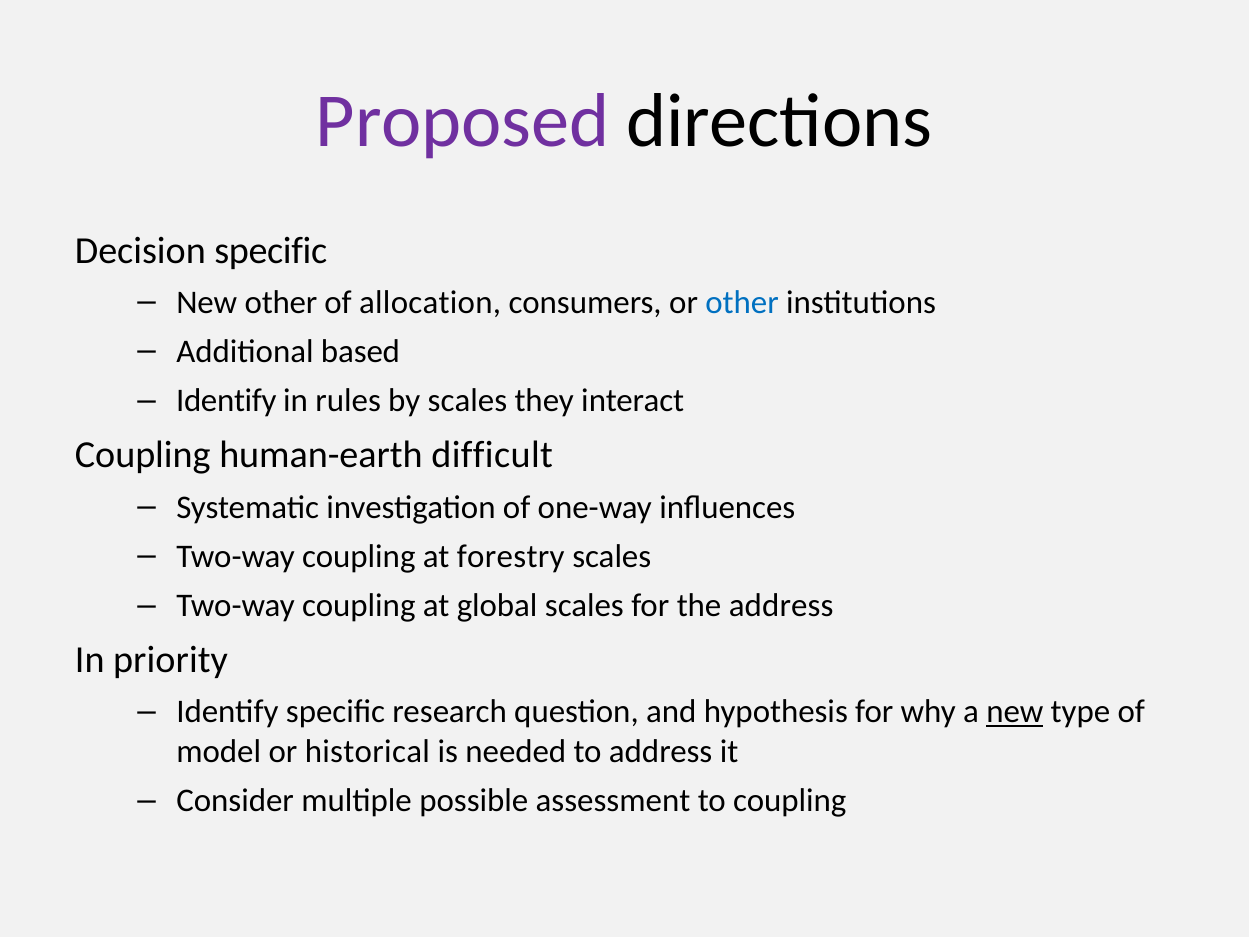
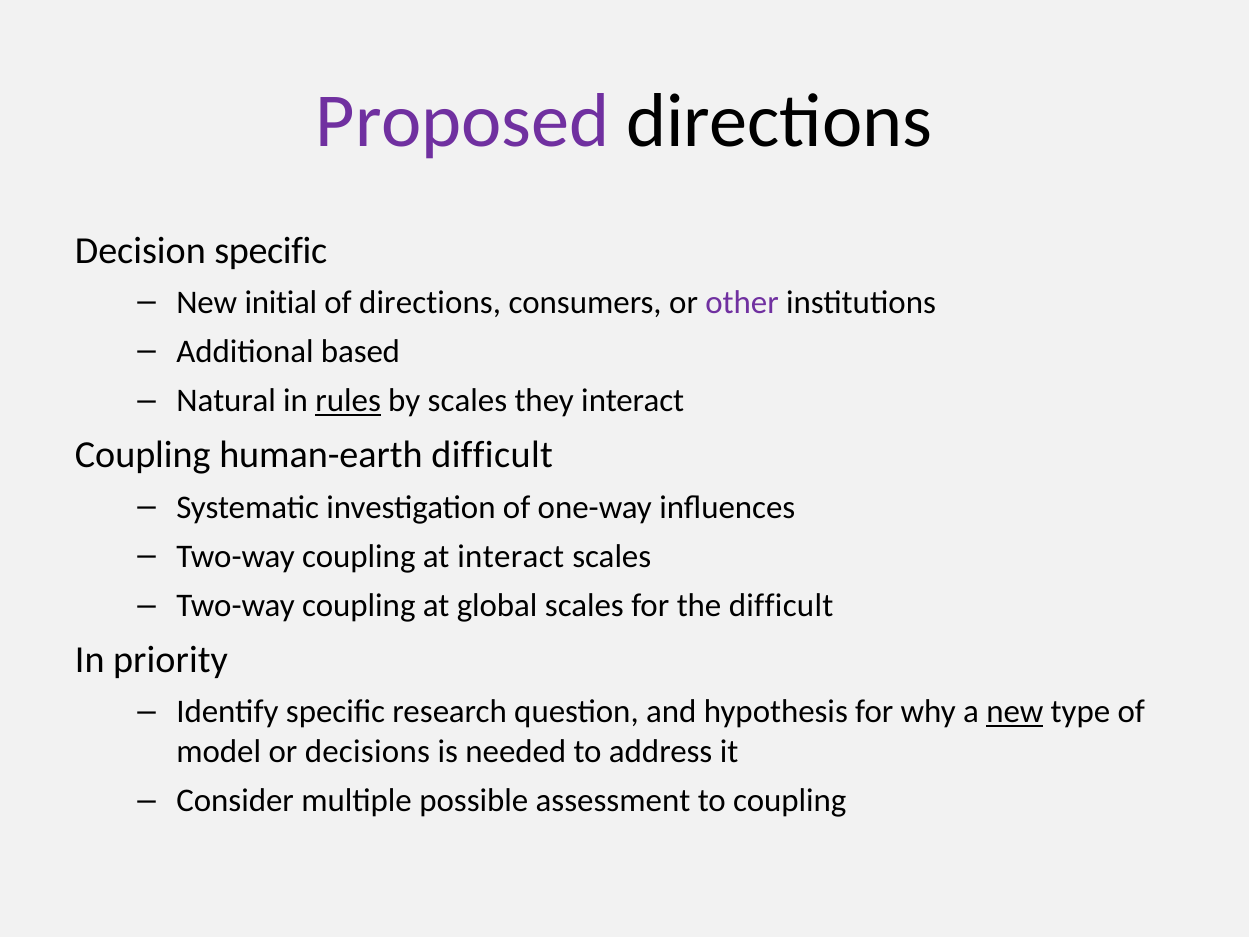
New other: other -> initial (281, 302)
of allocation: allocation -> directions (430, 302)
other colour: blue -> purple (742, 302)
Identify: Identify -> Natural (226, 401)
rules underline: none -> present (348, 401)
at forestry: forestry -> interact (511, 556)
the address: address -> difficult (781, 606)
historical: historical -> decisions (367, 751)
